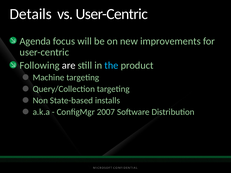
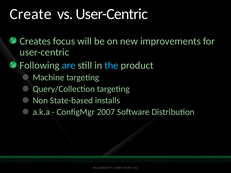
Details: Details -> Create (31, 14)
Agenda: Agenda -> Creates (35, 41)
are colour: white -> light blue (69, 65)
